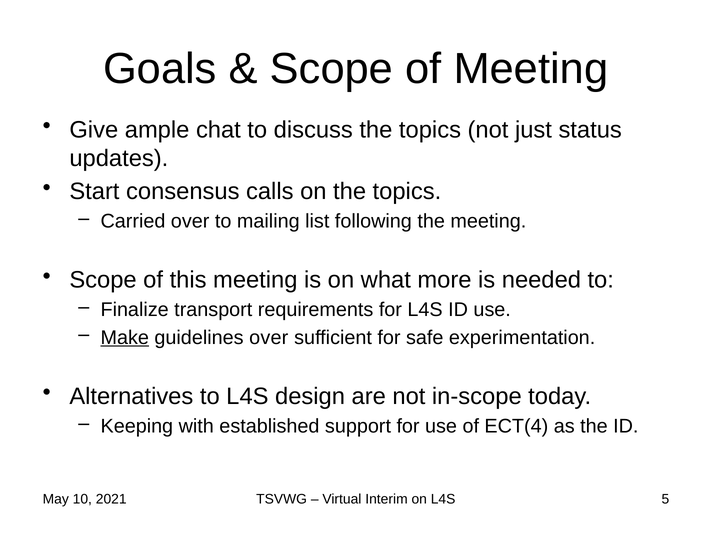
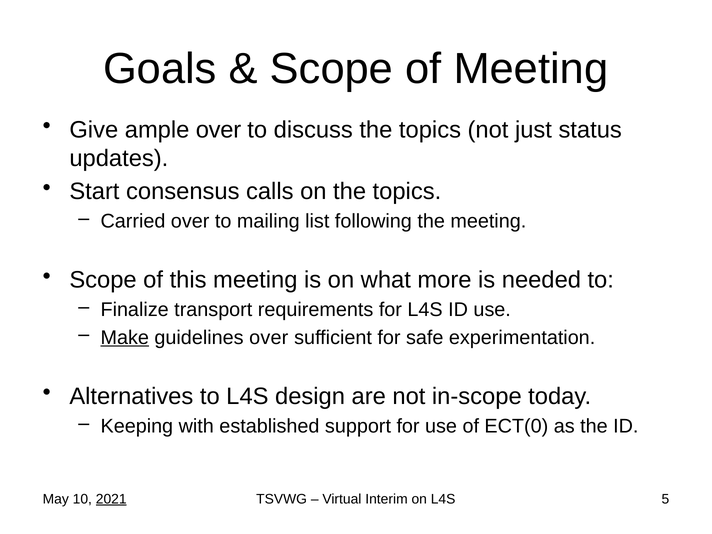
ample chat: chat -> over (218, 130)
ECT(4: ECT(4 -> ECT(0 (516, 426)
2021 underline: none -> present (111, 499)
